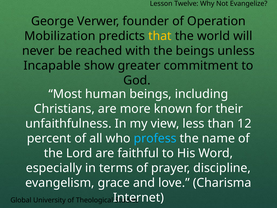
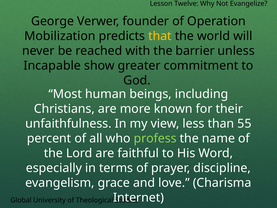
the beings: beings -> barrier (195, 51)
12: 12 -> 55 (244, 124)
profess colour: light blue -> light green (155, 138)
